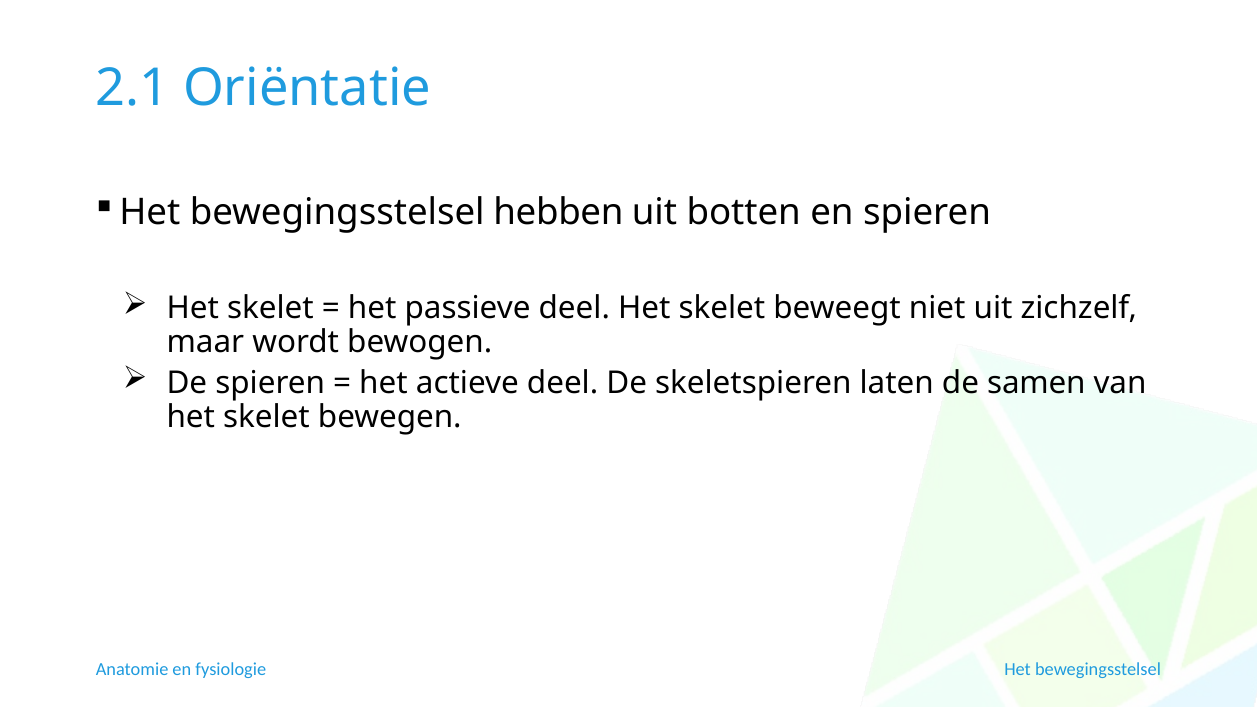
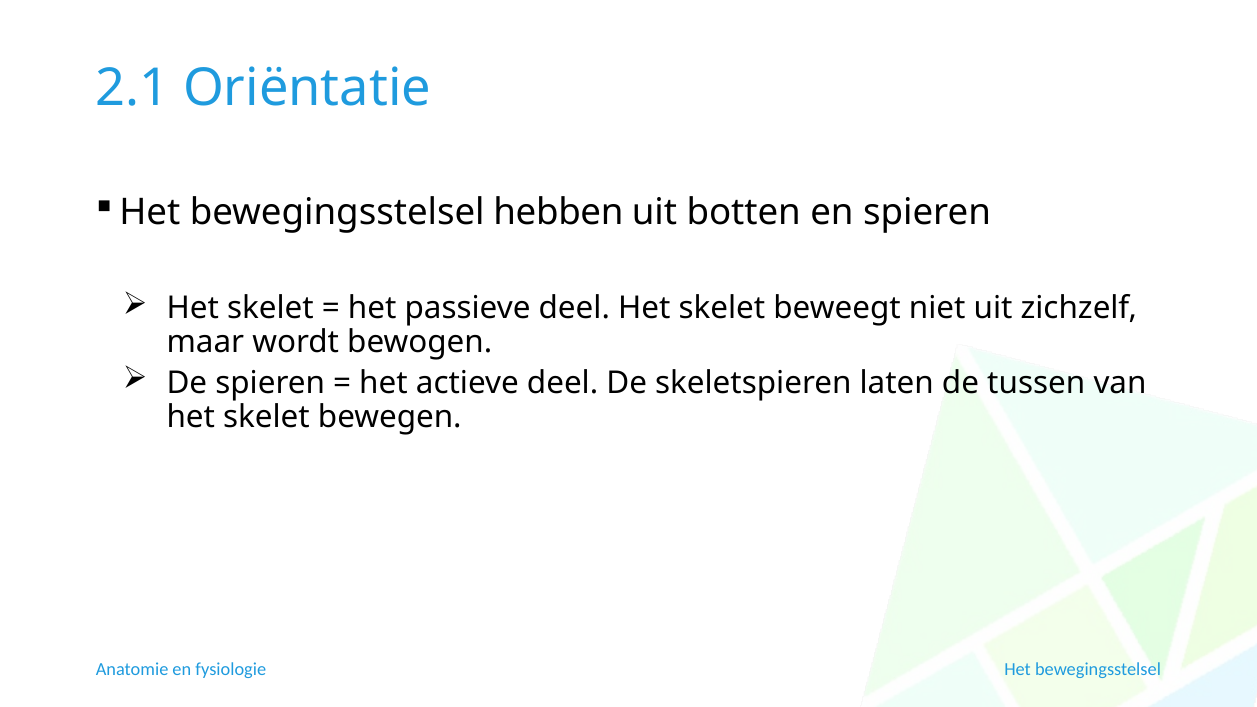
samen: samen -> tussen (1036, 383)
